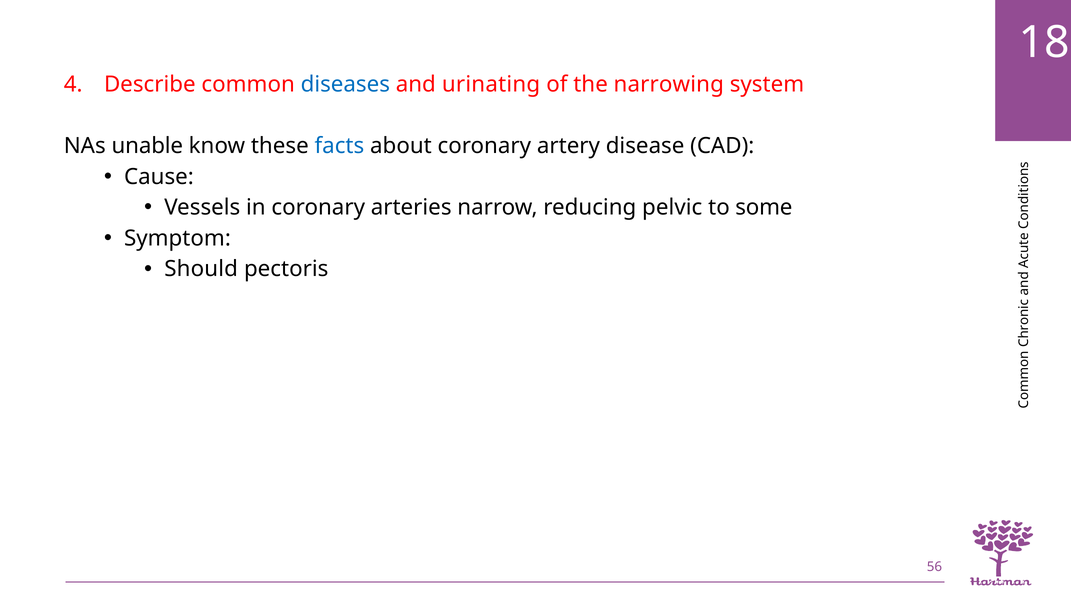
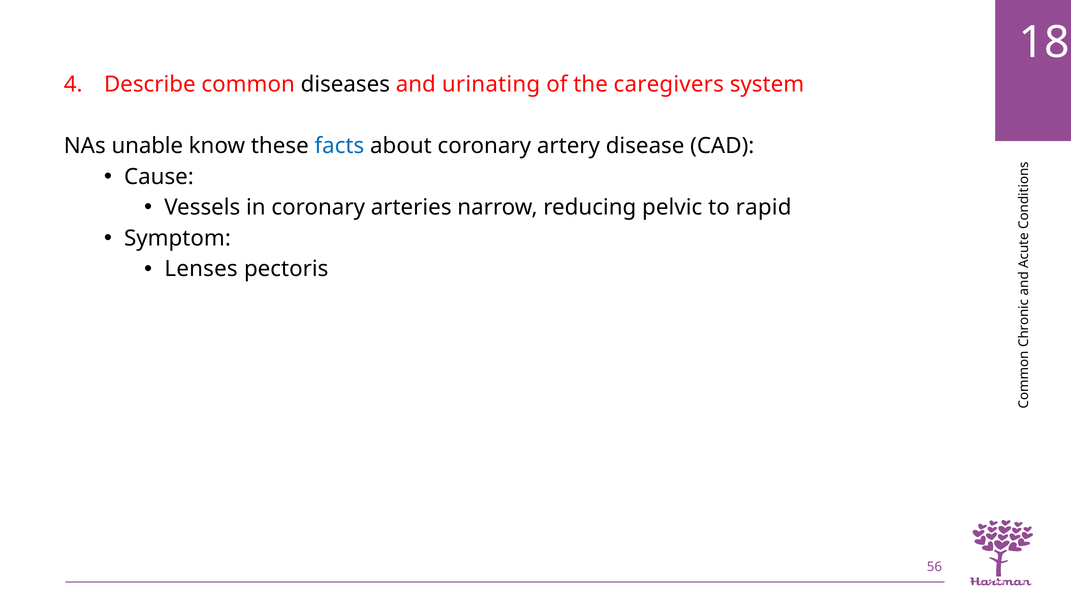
diseases colour: blue -> black (345, 84)
narrowing: narrowing -> caregivers (669, 84)
some: some -> rapid (764, 208)
Should: Should -> Lenses (201, 269)
